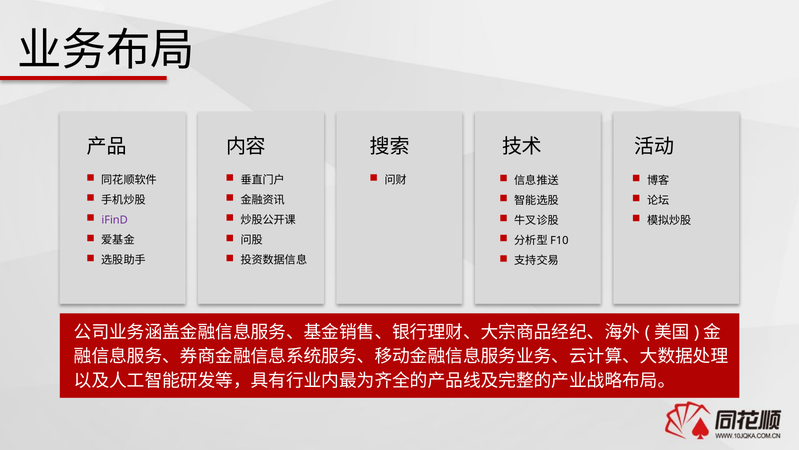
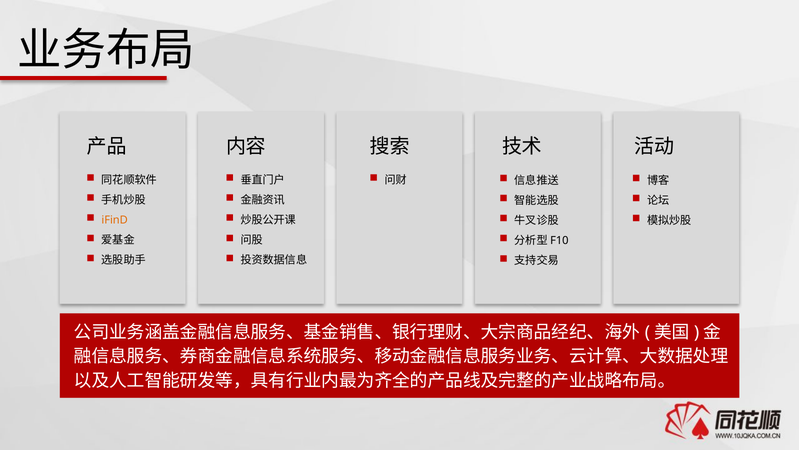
iFinD colour: purple -> orange (115, 220)
